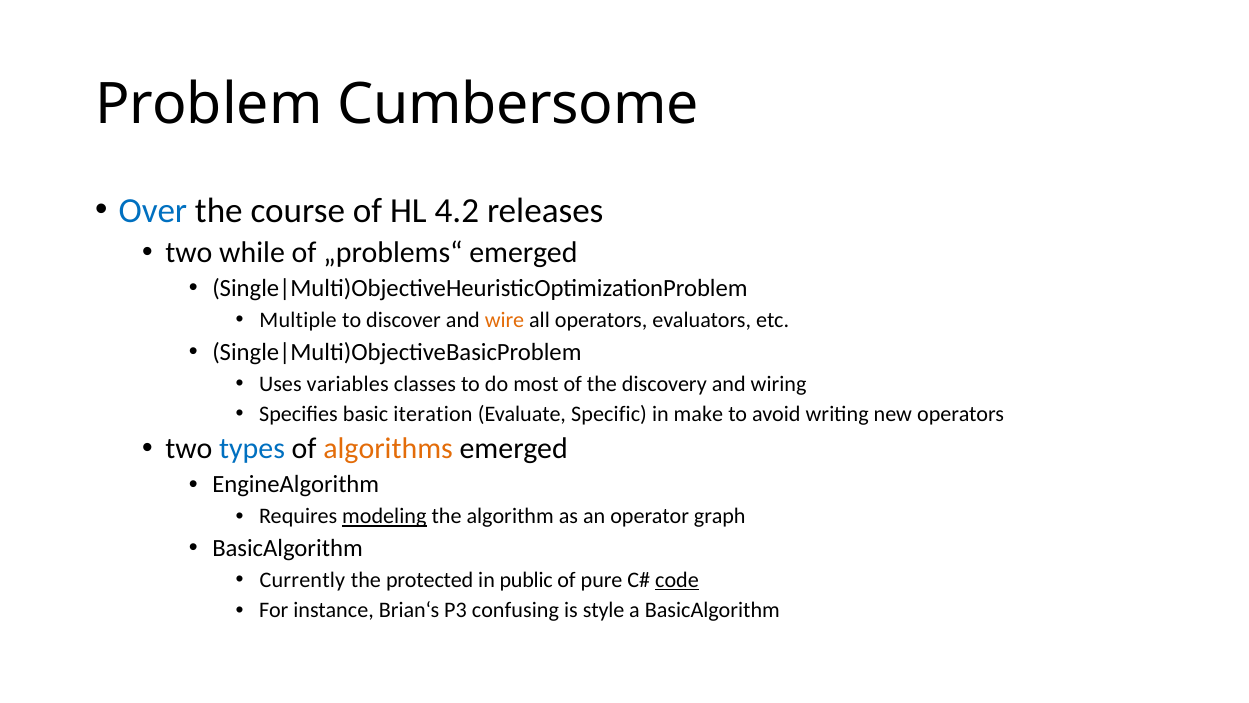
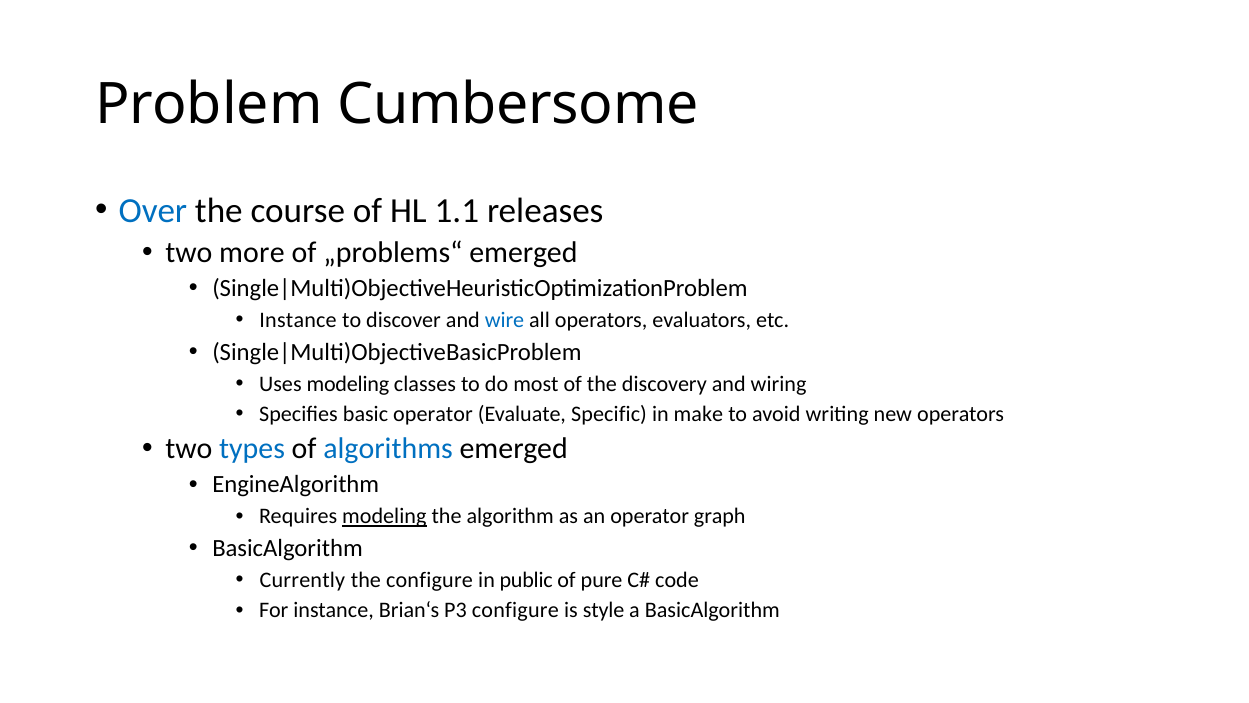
4.2: 4.2 -> 1.1 (457, 210)
while: while -> more (252, 252)
Multiple: Multiple -> Instance (298, 320)
wire colour: orange -> blue (505, 320)
Uses variables: variables -> modeling (348, 384)
basic iteration: iteration -> operator (433, 414)
algorithms colour: orange -> blue (388, 449)
the protected: protected -> configure (429, 580)
code underline: present -> none (677, 580)
P3 confusing: confusing -> configure (515, 610)
